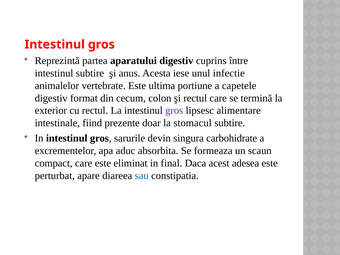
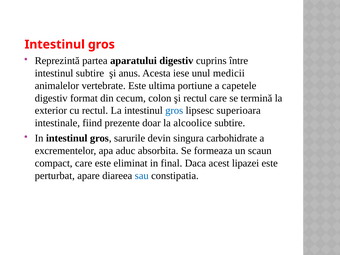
infectie: infectie -> medicii (229, 73)
gros colour: purple -> blue (174, 111)
alimentare: alimentare -> superioara (239, 111)
stomacul: stomacul -> alcoolice (193, 123)
adesea: adesea -> lipazei (246, 163)
